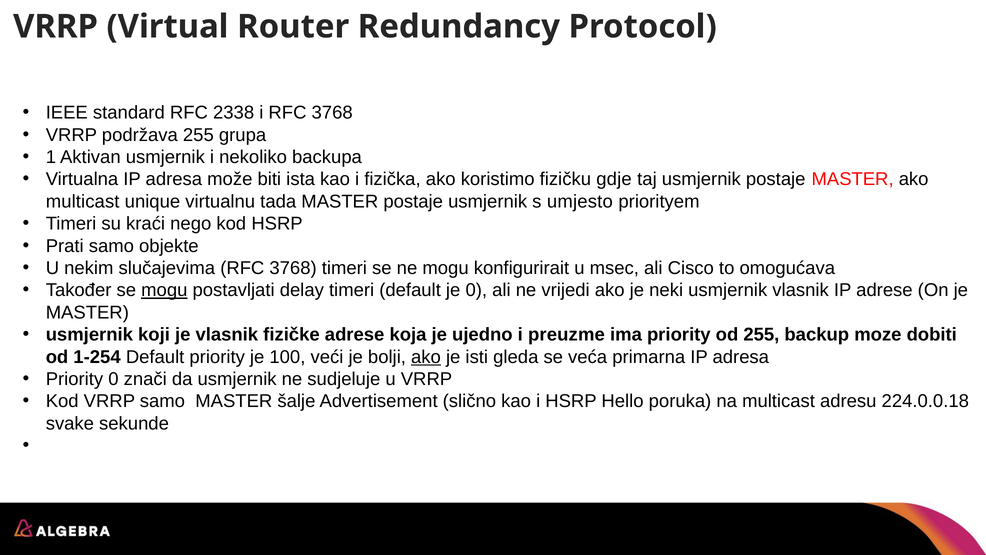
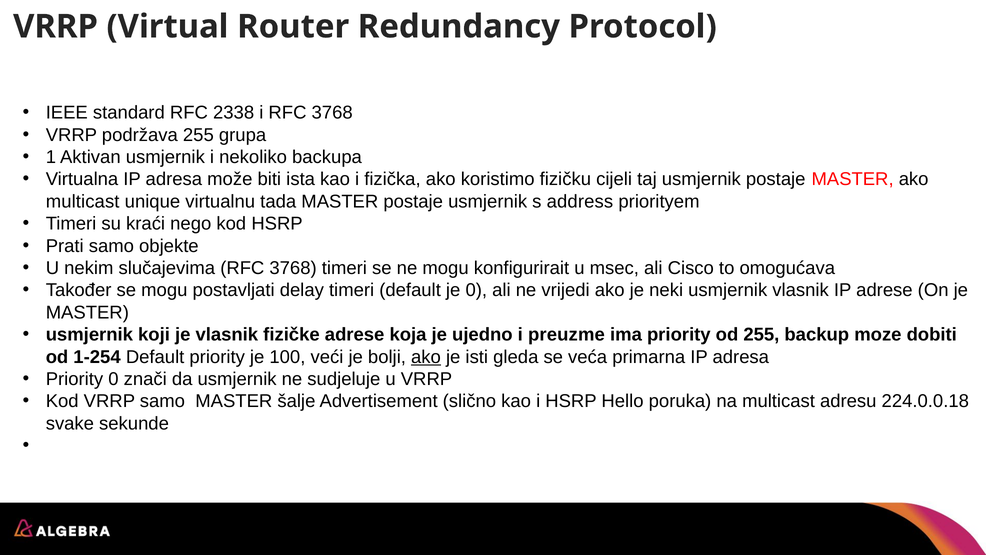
gdje: gdje -> cijeli (614, 179)
umjesto: umjesto -> address (580, 201)
mogu underline: present -> none (164, 290)
